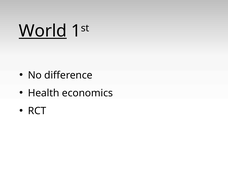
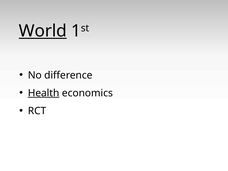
Health underline: none -> present (44, 93)
